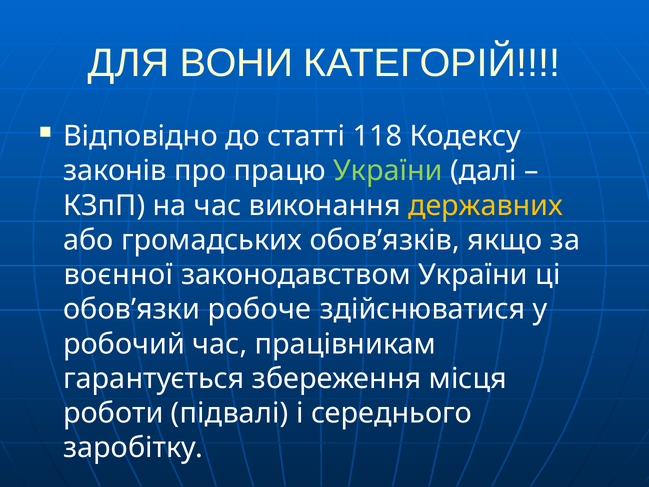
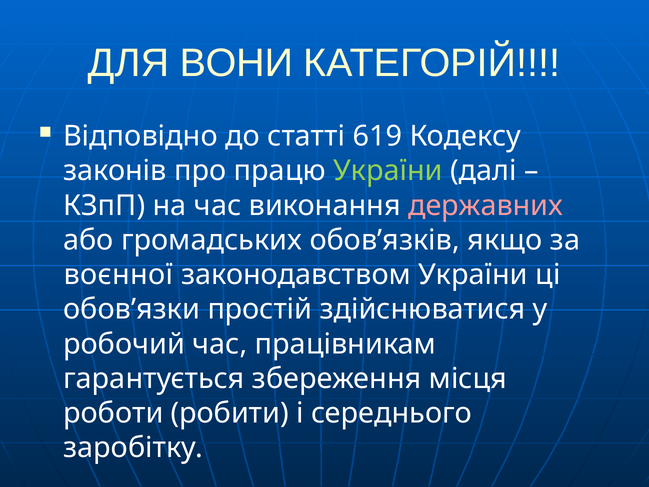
118: 118 -> 619 (377, 136)
державних colour: yellow -> pink (486, 205)
робоче: робоче -> простій (260, 309)
підвалі: підвалі -> робити (230, 413)
